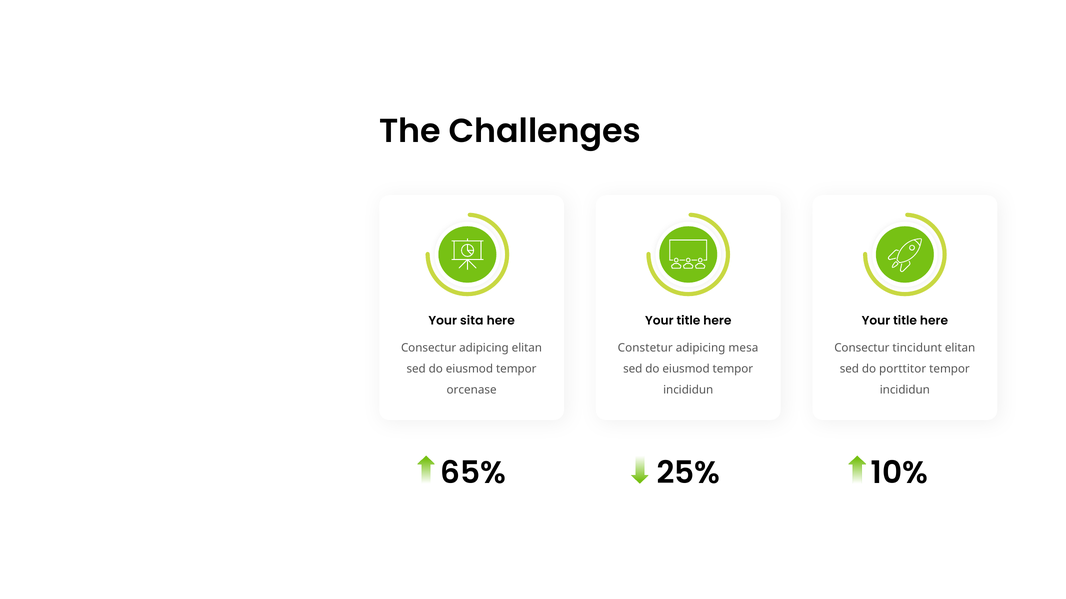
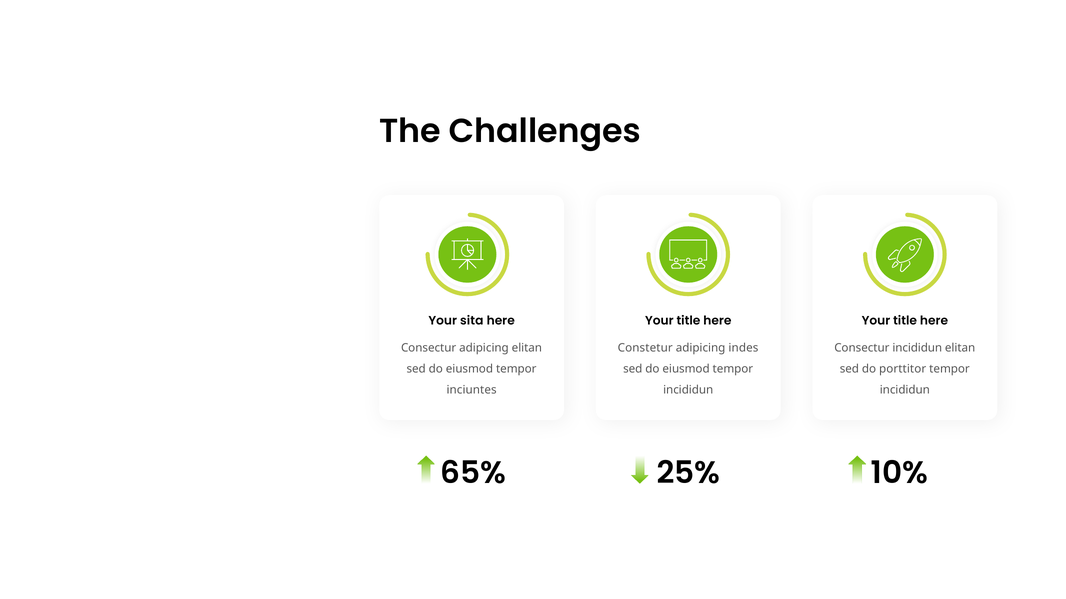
mesa: mesa -> indes (743, 348)
Consectur tincidunt: tincidunt -> incididun (917, 348)
orcenase: orcenase -> inciuntes (472, 390)
